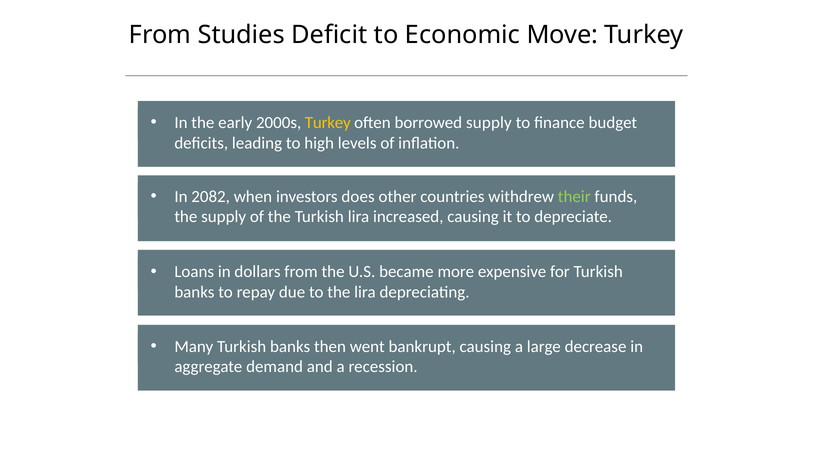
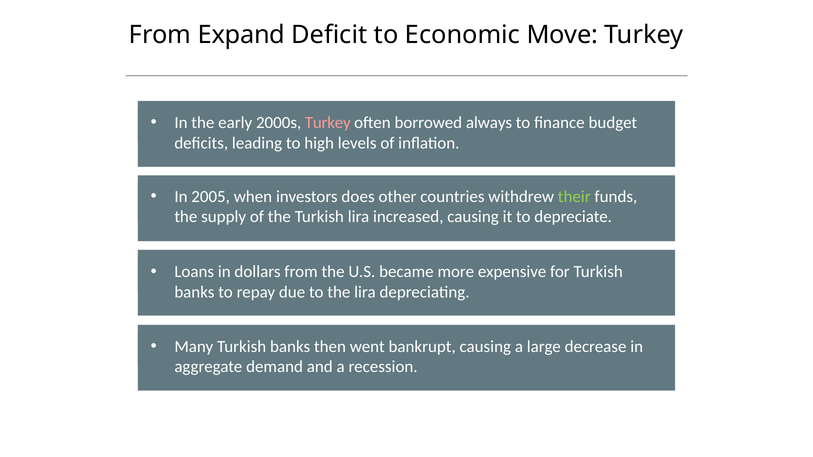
Studies: Studies -> Expand (241, 35)
Turkey colour: yellow -> pink (328, 123)
borrowed supply: supply -> always (489, 123)
2082: 2082 -> 2005 (211, 197)
